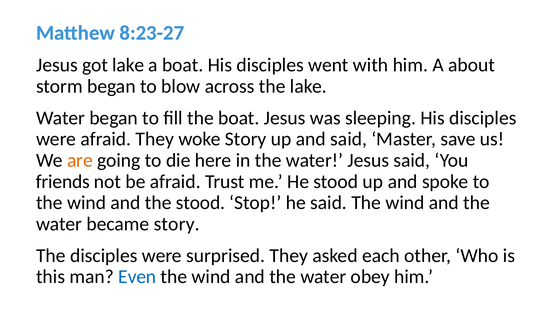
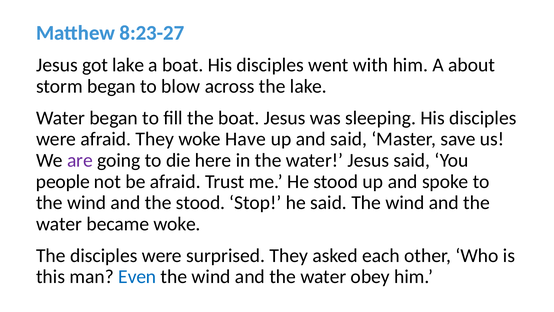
woke Story: Story -> Have (246, 139)
are colour: orange -> purple (80, 160)
friends: friends -> people (63, 181)
became story: story -> woke (177, 224)
